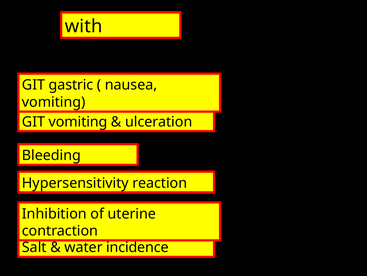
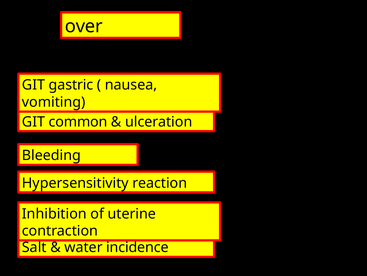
with: with -> over (84, 26)
GIT vomiting: vomiting -> common (78, 121)
